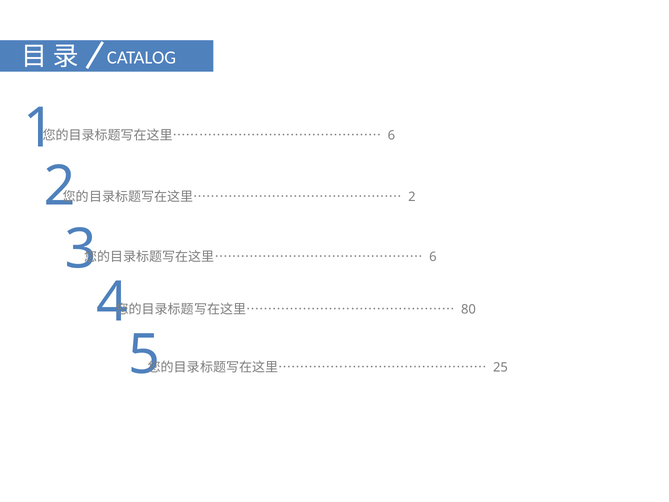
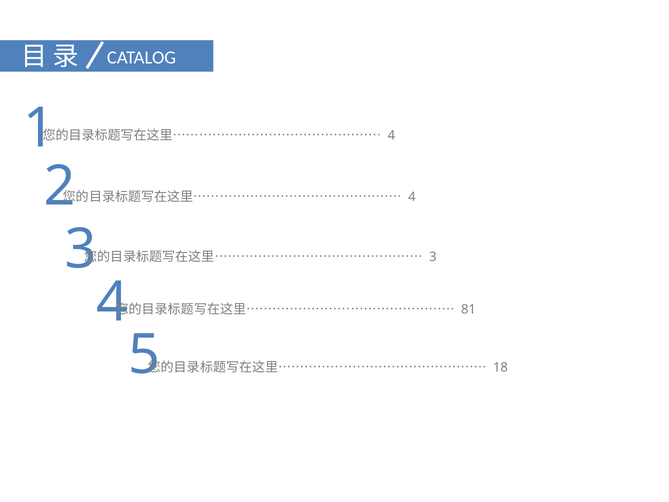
6: 6 -> 4 (391, 136)
2: 2 -> 4 (412, 197)
6: 6 -> 3 (433, 257)
80: 80 -> 81 (468, 309)
25: 25 -> 18 (501, 367)
